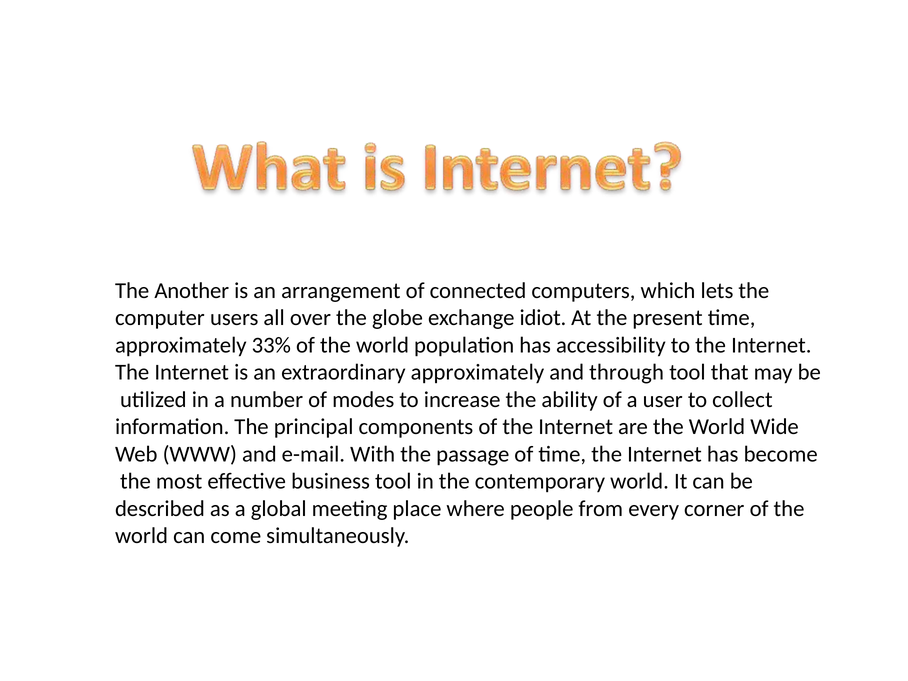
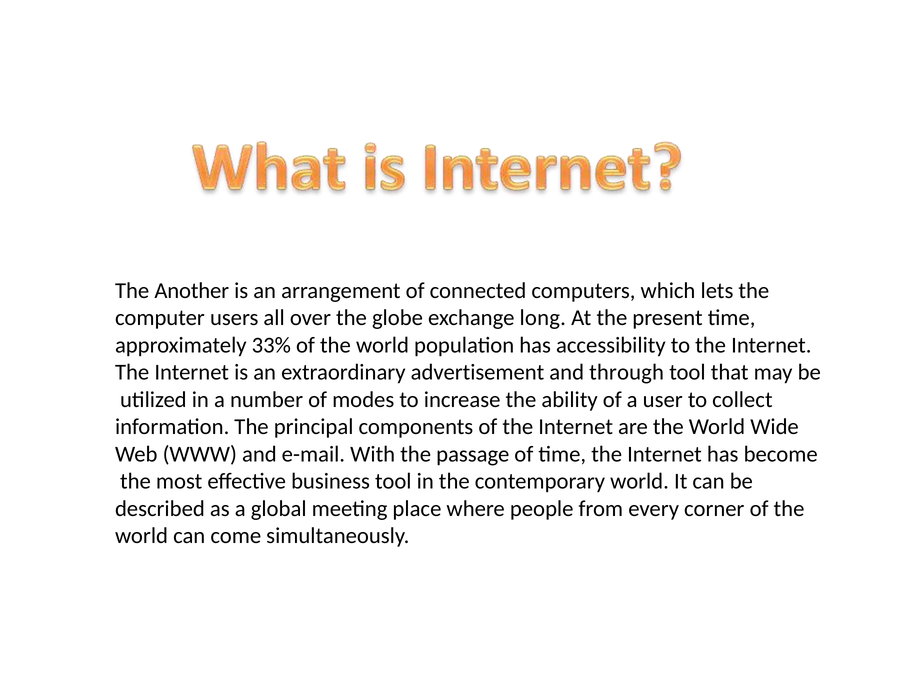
idiot: idiot -> long (543, 318)
extraordinary approximately: approximately -> advertisement (477, 372)
